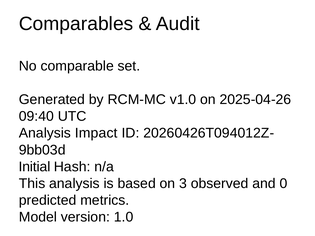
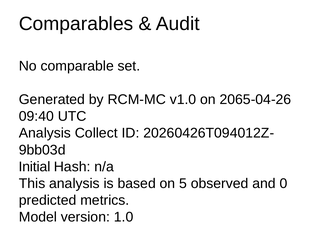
2025-04-26: 2025-04-26 -> 2065-04-26 (255, 100)
Impact: Impact -> Collect (96, 133)
3: 3 -> 5 (183, 184)
